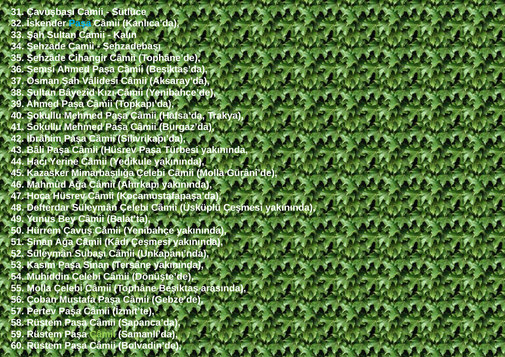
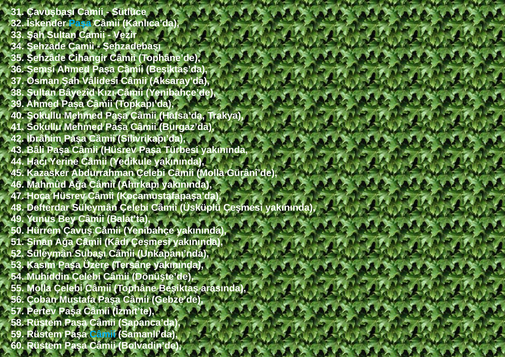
Kalın: Kalın -> Vezir (125, 35)
Mimarbaşılığa: Mimarbaşılığa -> Abdurrahman (103, 173)
Paşa Sinan: Sinan -> Üzere (96, 265)
Câmii colour: light green -> light blue (103, 334)
